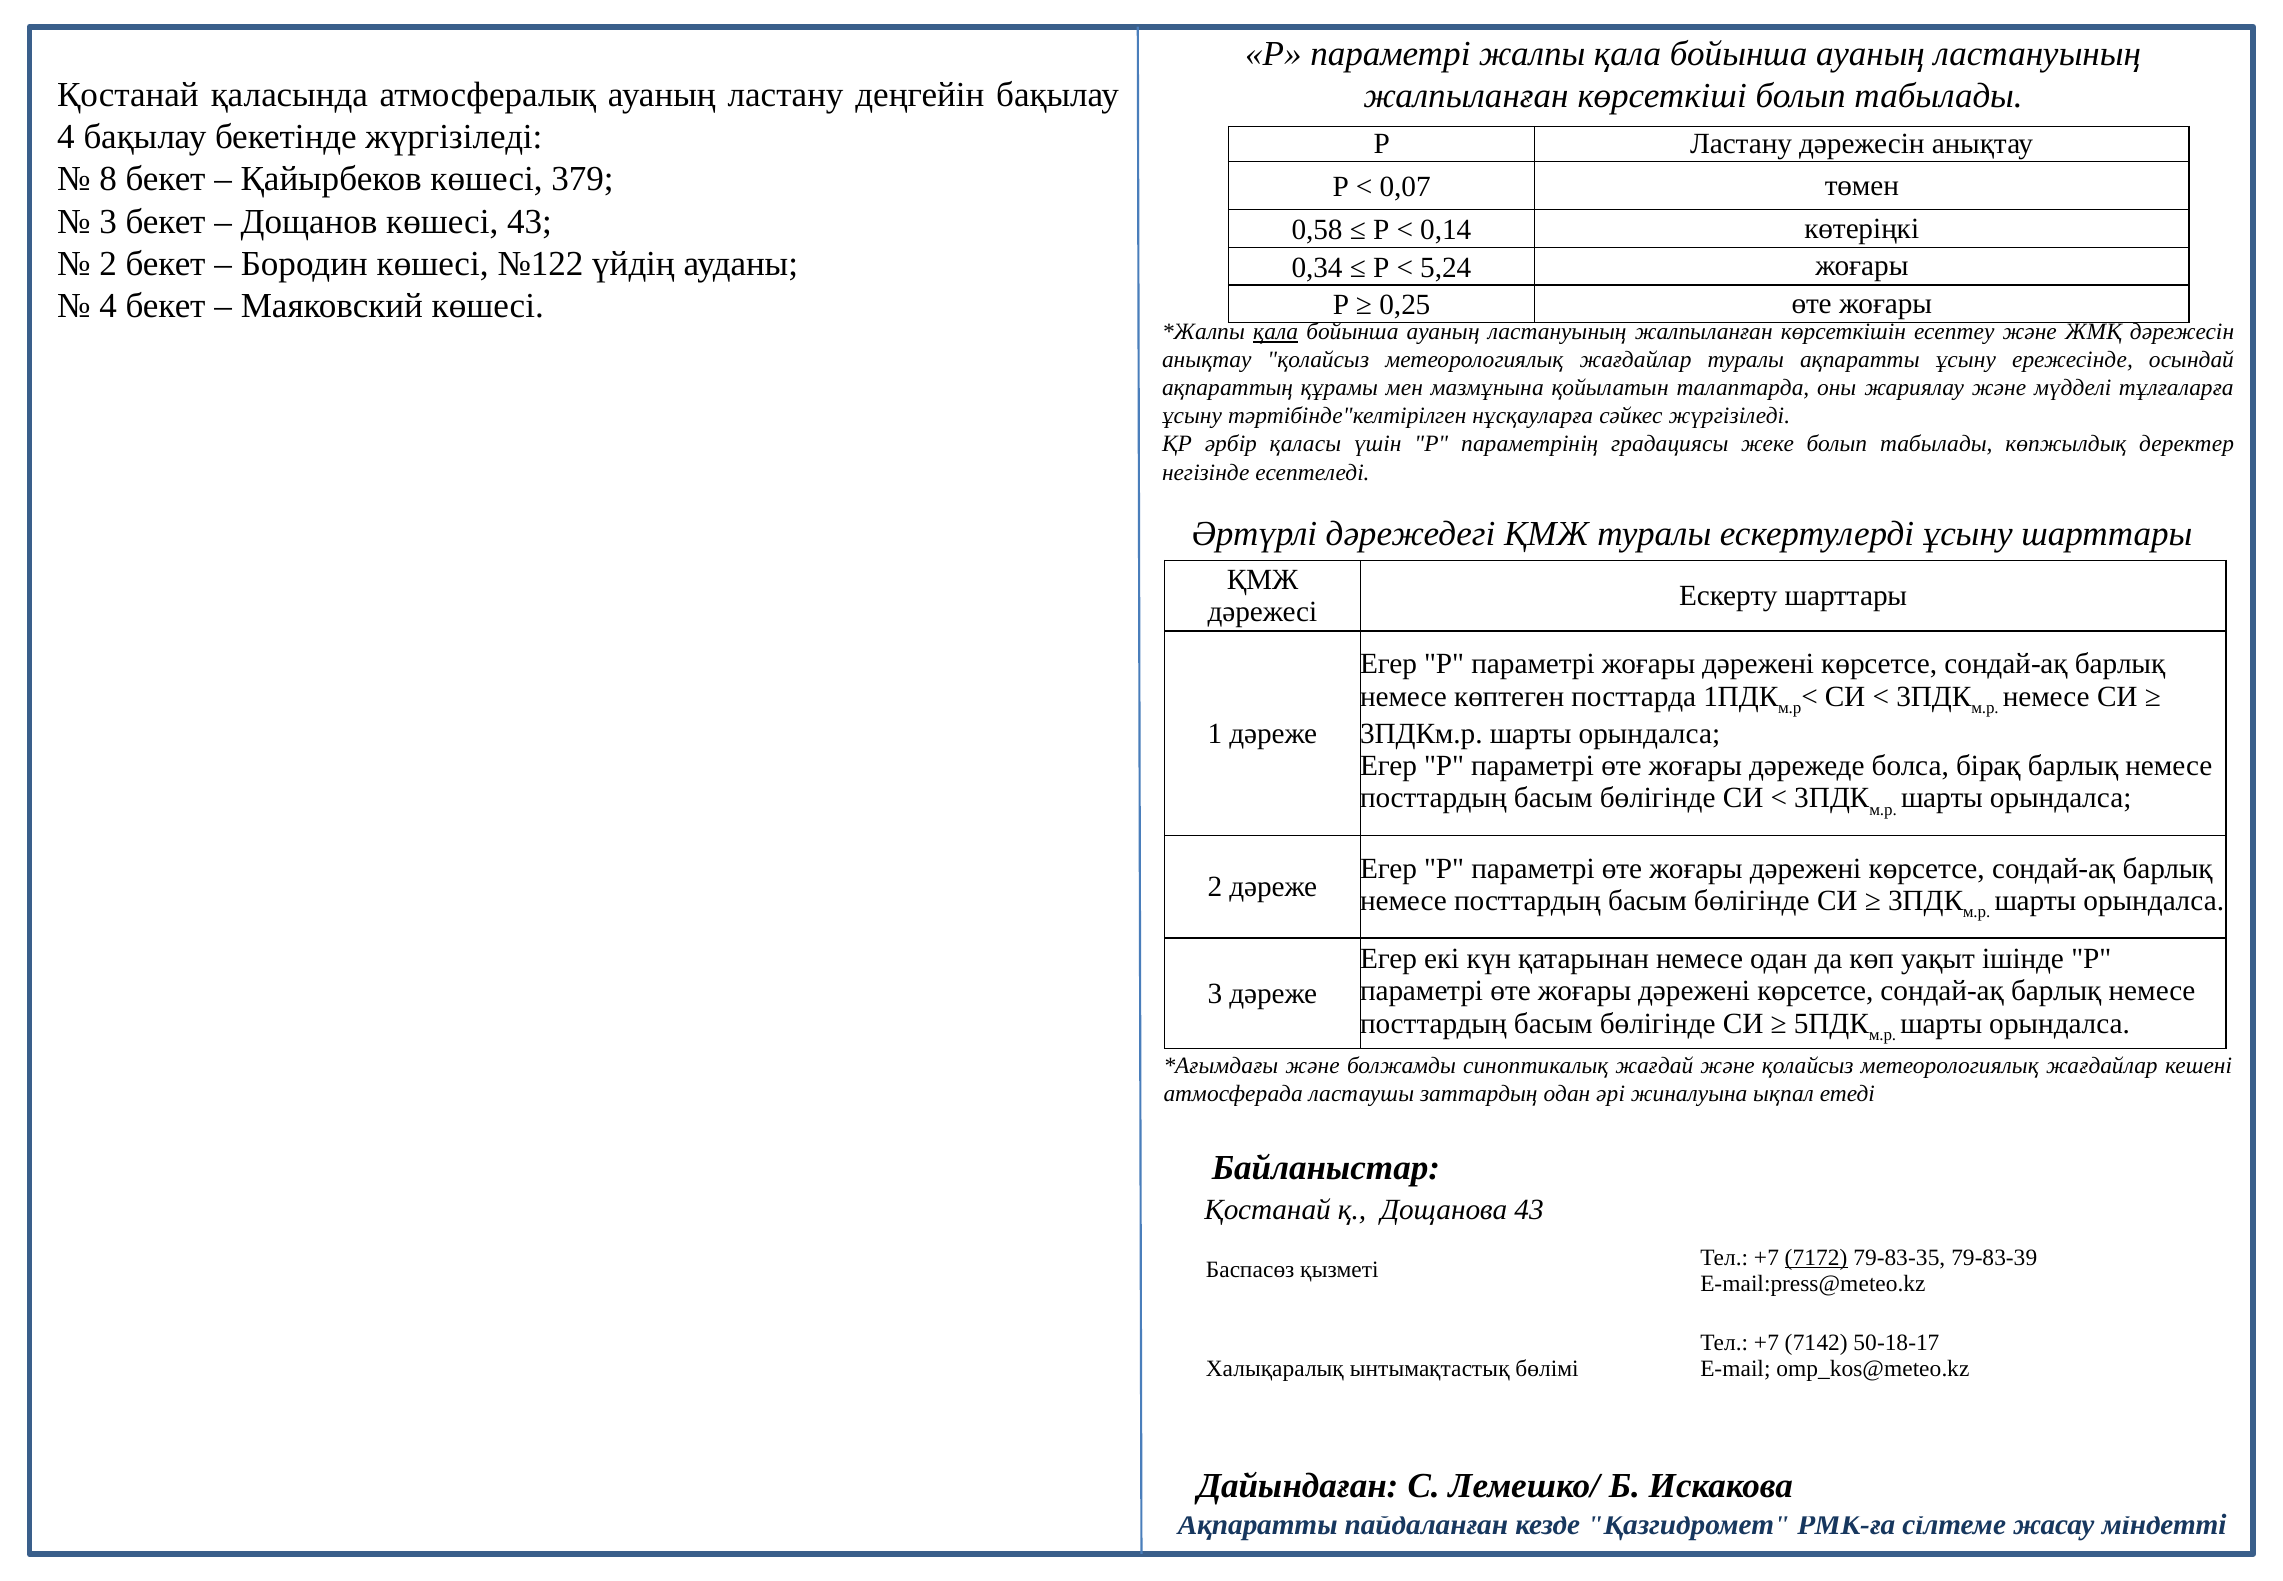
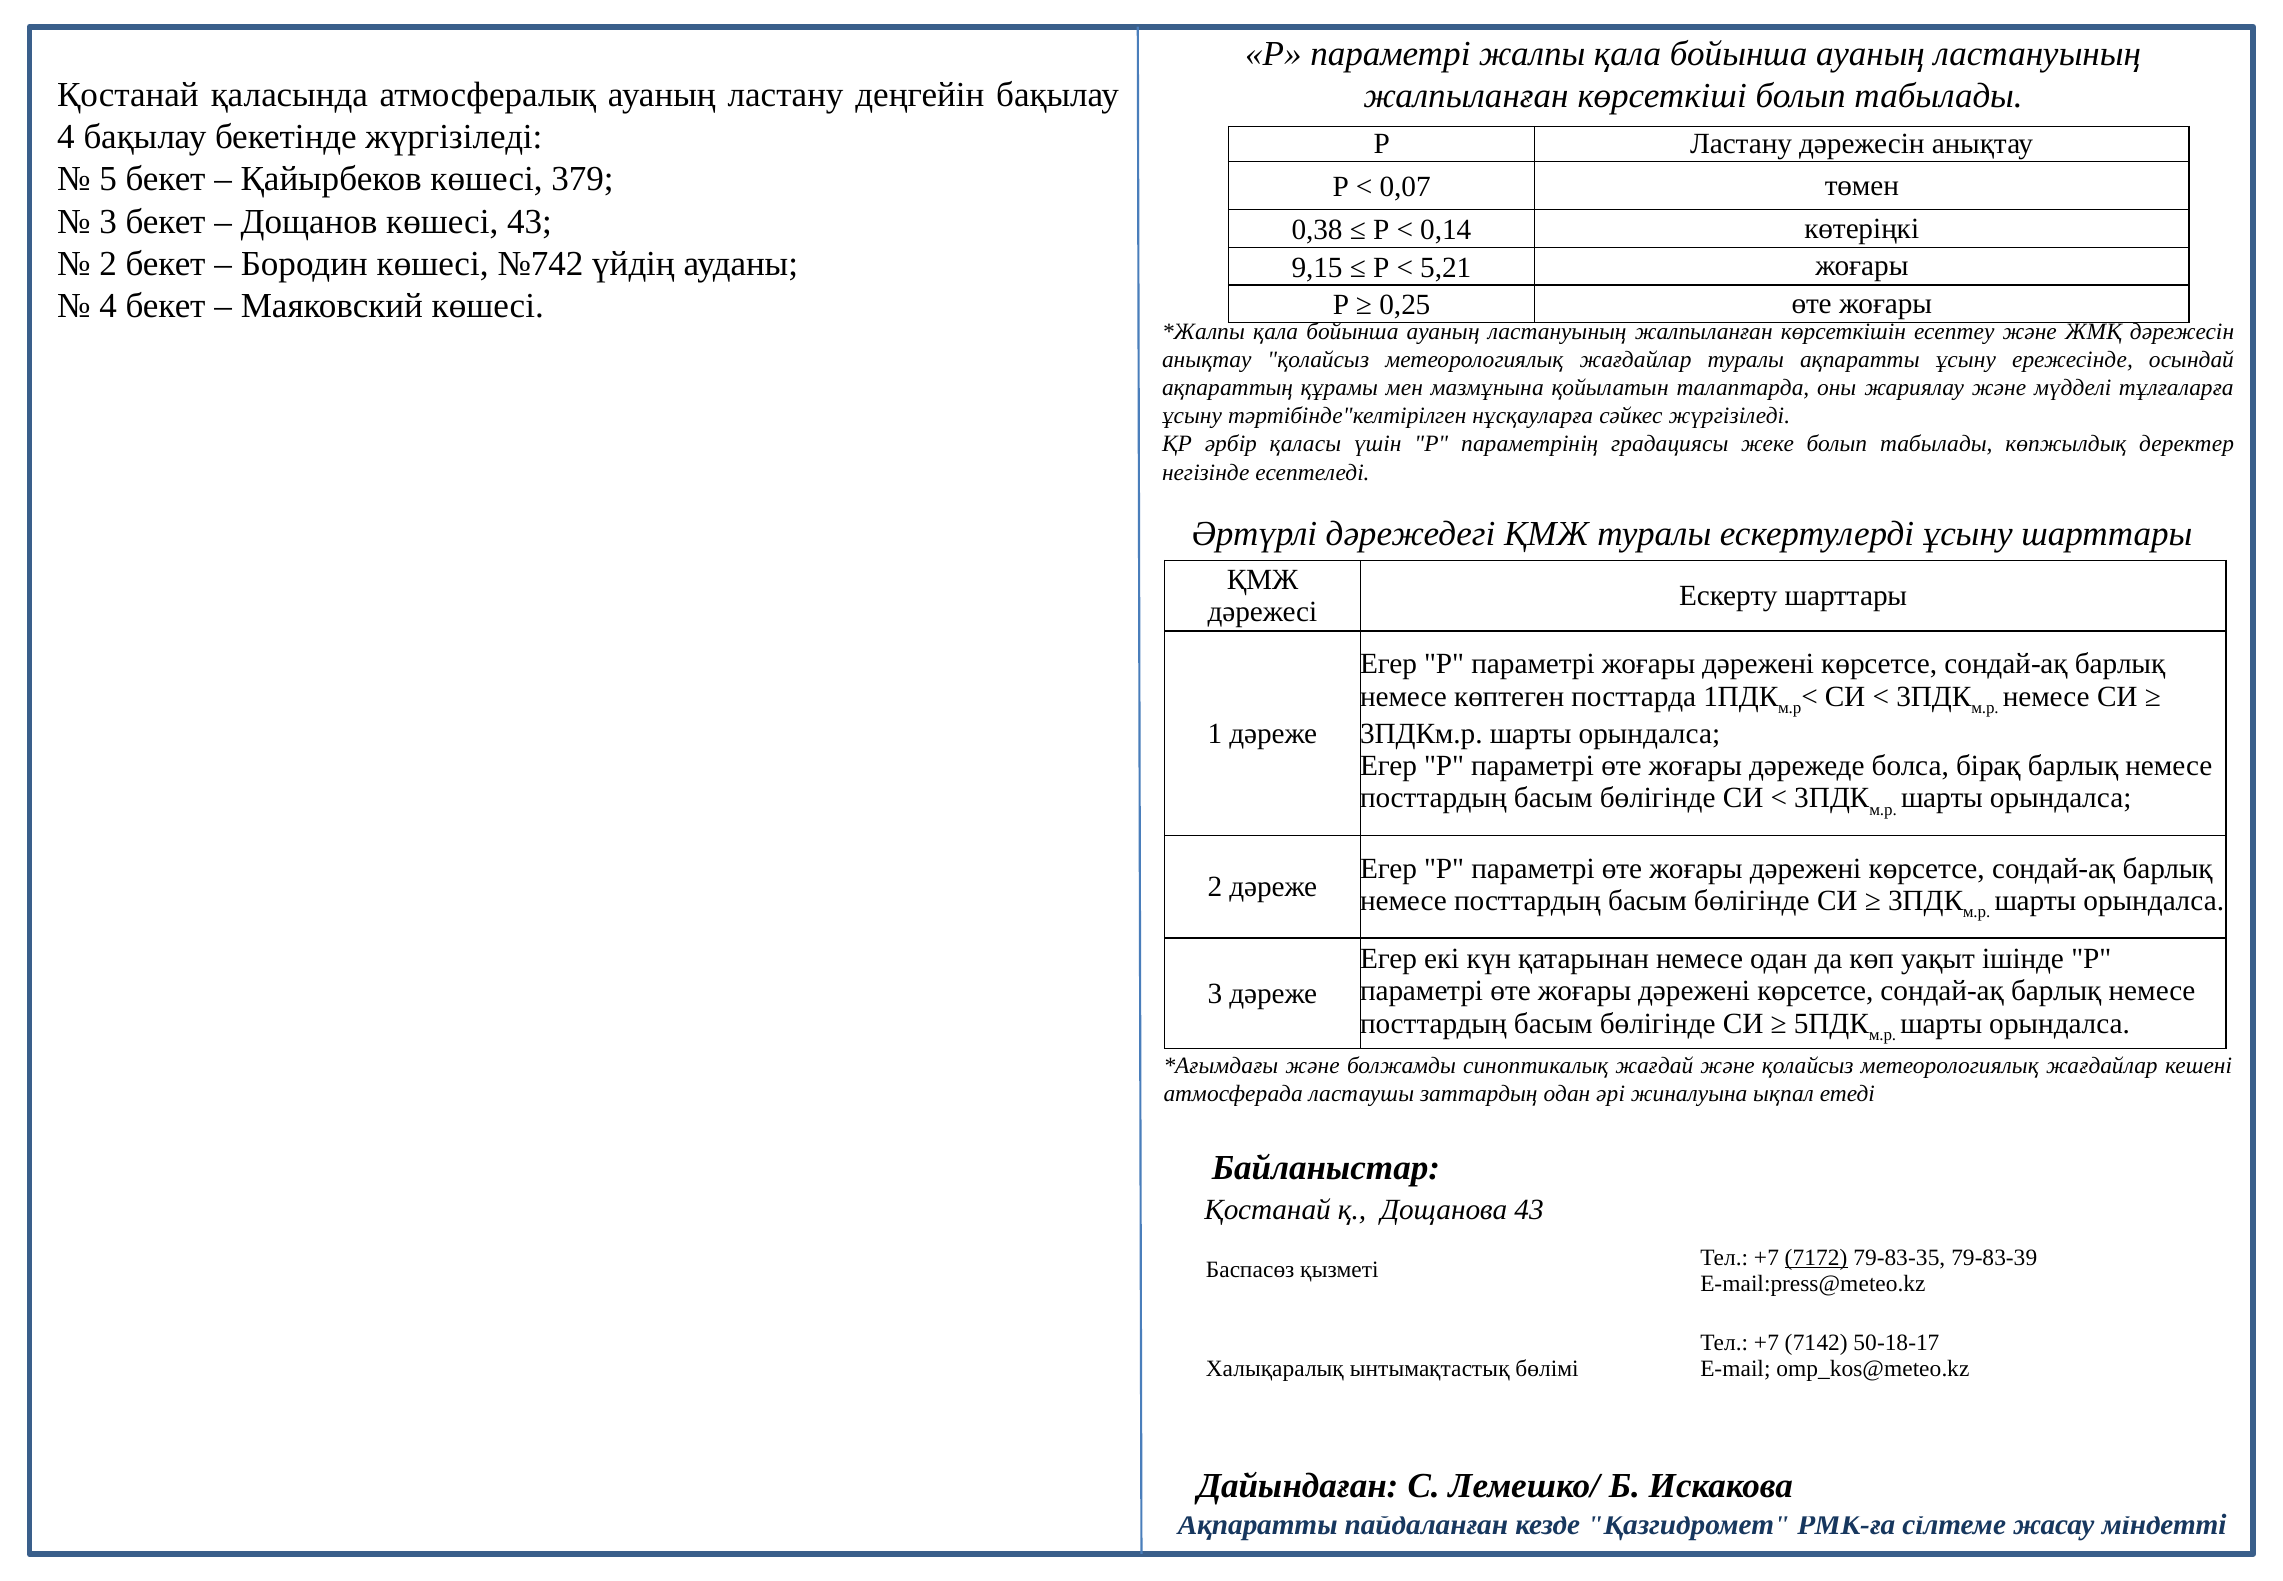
8: 8 -> 5 (108, 179)
0,58: 0,58 -> 0,38 (1317, 230)
№122: №122 -> №742 (541, 264)
0,34: 0,34 -> 9,15 (1317, 267)
5,24: 5,24 -> 5,21 (1446, 267)
қала underline: present -> none (1276, 332)
